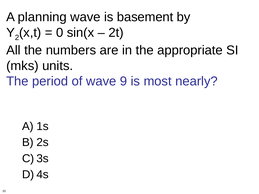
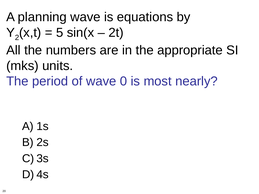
basement: basement -> equations (145, 17)
0: 0 -> 5 (60, 33)
9: 9 -> 0 (123, 81)
